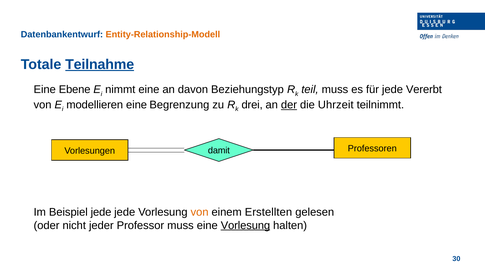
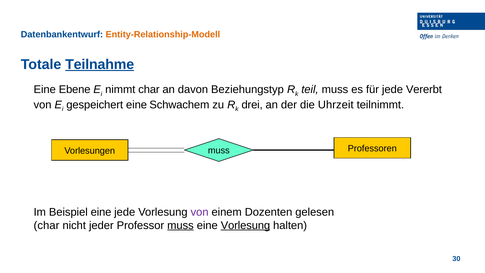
nimmt eine: eine -> char (149, 90)
modellieren: modellieren -> gespeichert (95, 105)
Begrenzung: Begrenzung -> Schwachem (179, 105)
der underline: present -> none (289, 105)
Vorlesungen damit: damit -> muss (219, 151)
Beispiel jede: jede -> eine (101, 212)
von colour: orange -> purple (200, 212)
Erstellten: Erstellten -> Dozenten (269, 212)
oder: oder -> char (47, 225)
muss underline: none -> present (180, 225)
